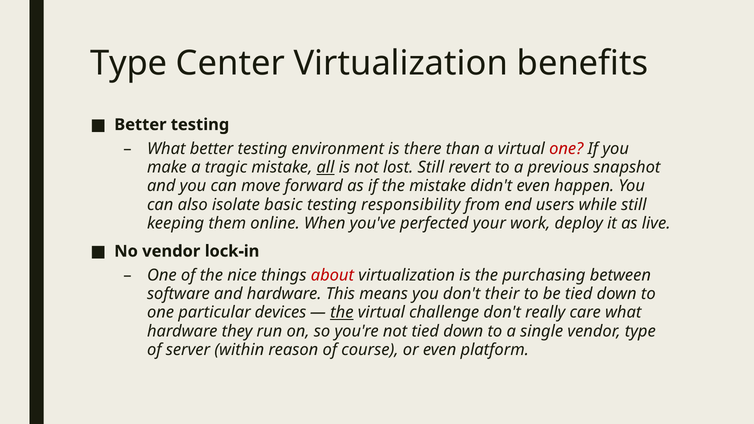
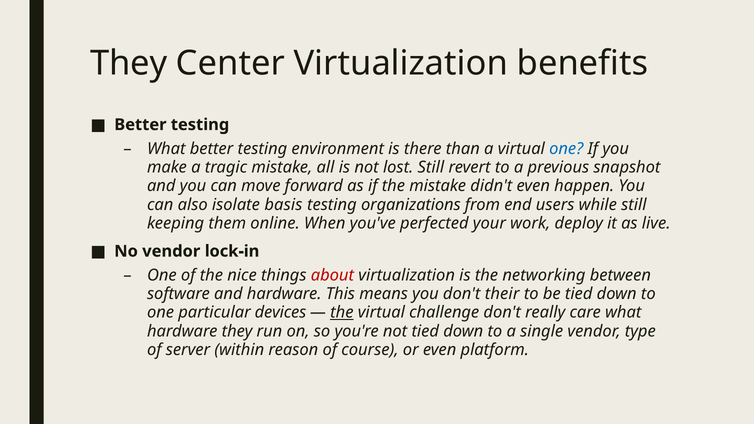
Type: Type -> They (129, 63)
one colour: red -> blue (566, 149)
all underline: present -> none (326, 167)
basic: basic -> basis (283, 205)
responsibility: responsibility -> organizations (411, 205)
purchasing: purchasing -> networking (544, 275)
